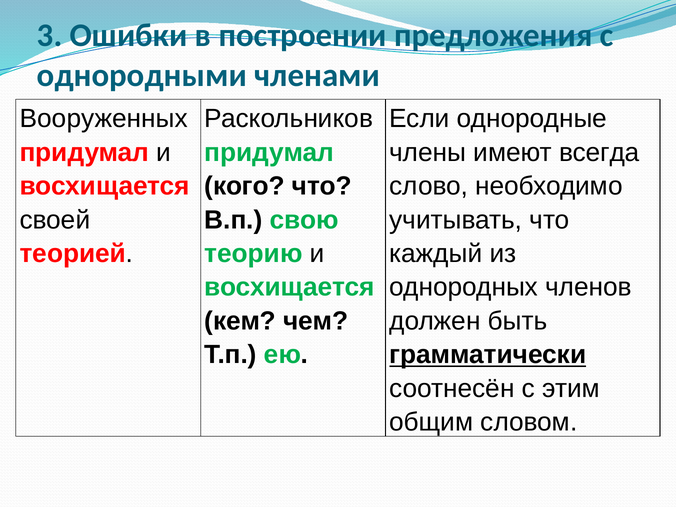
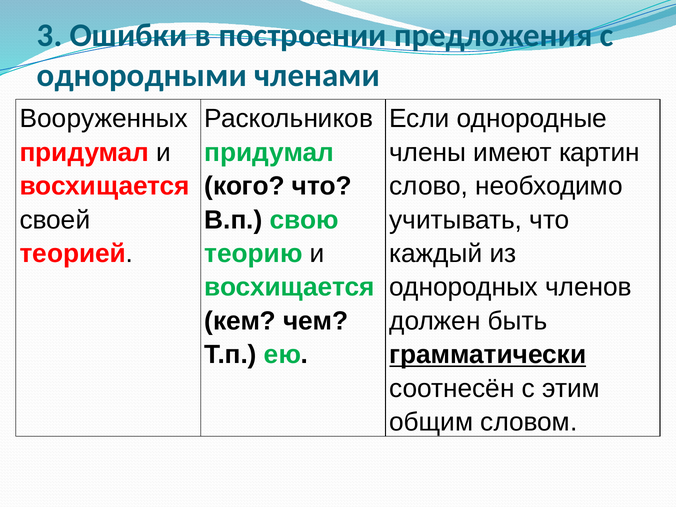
всегда: всегда -> картин (599, 152)
